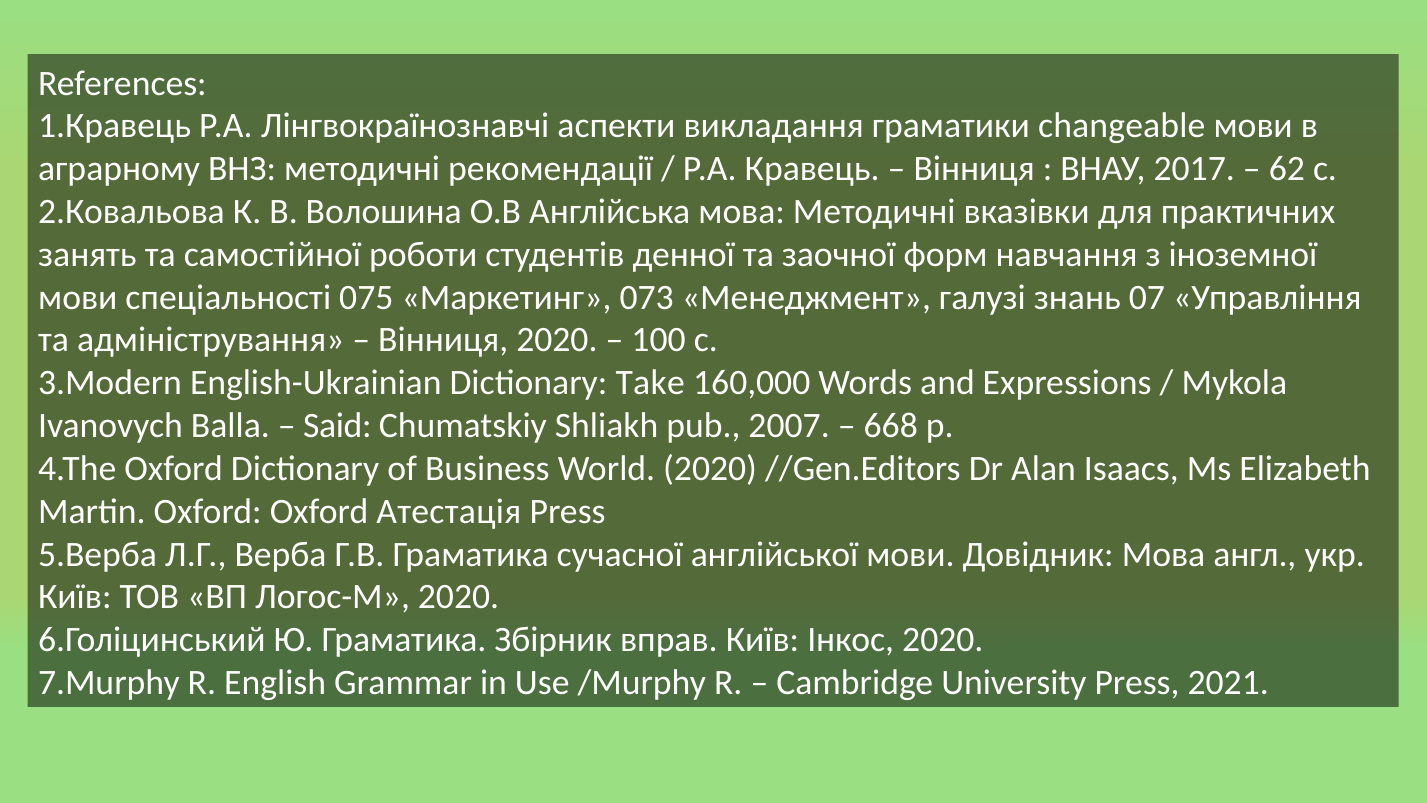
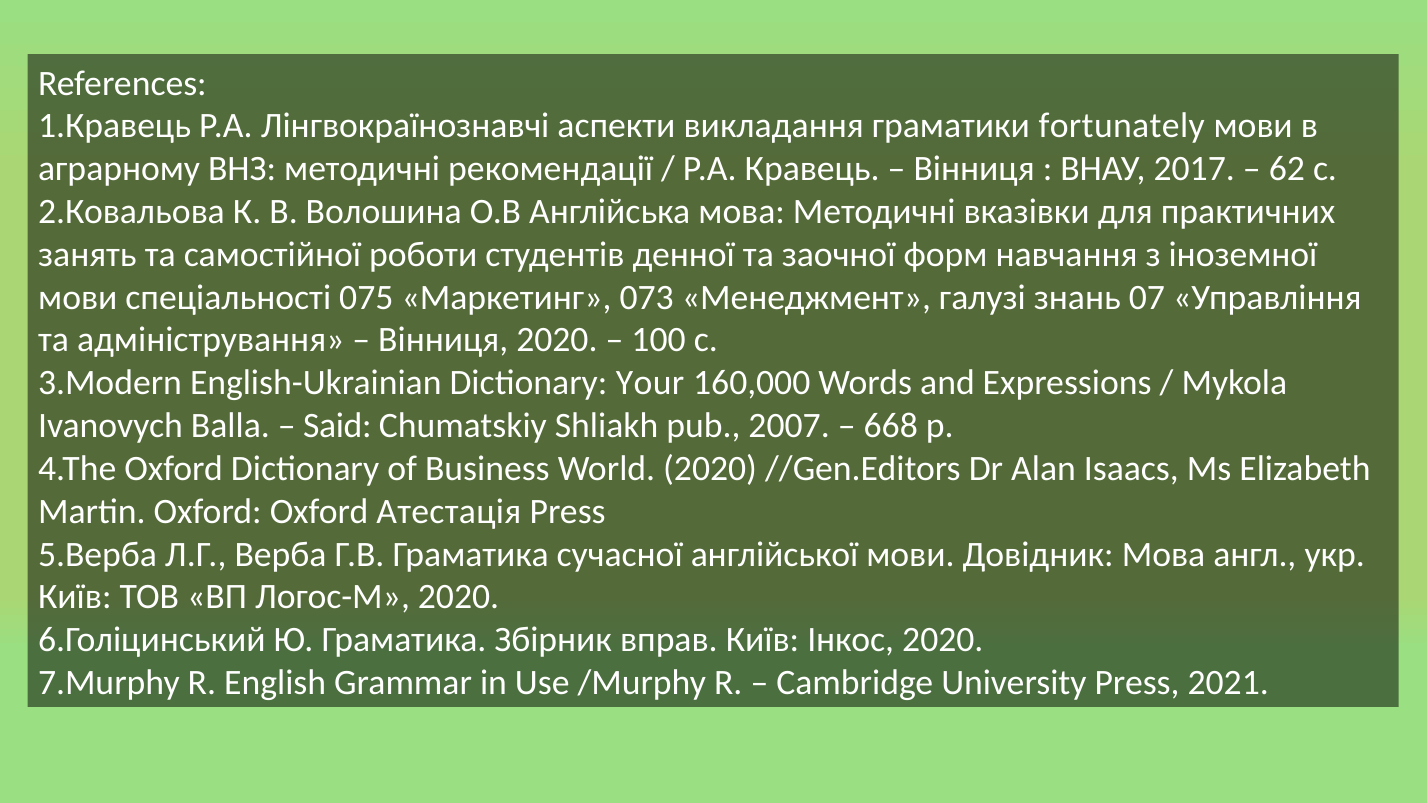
changeable: changeable -> fortunately (1122, 126)
Take: Take -> Your (650, 383)
